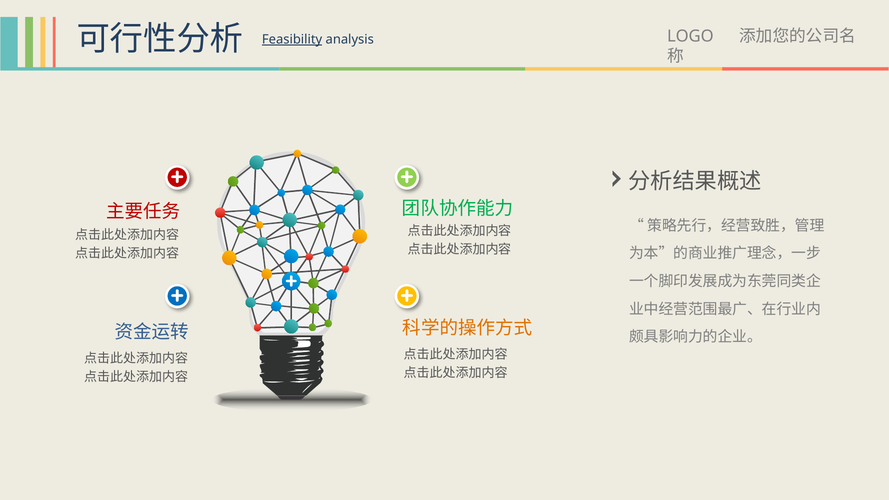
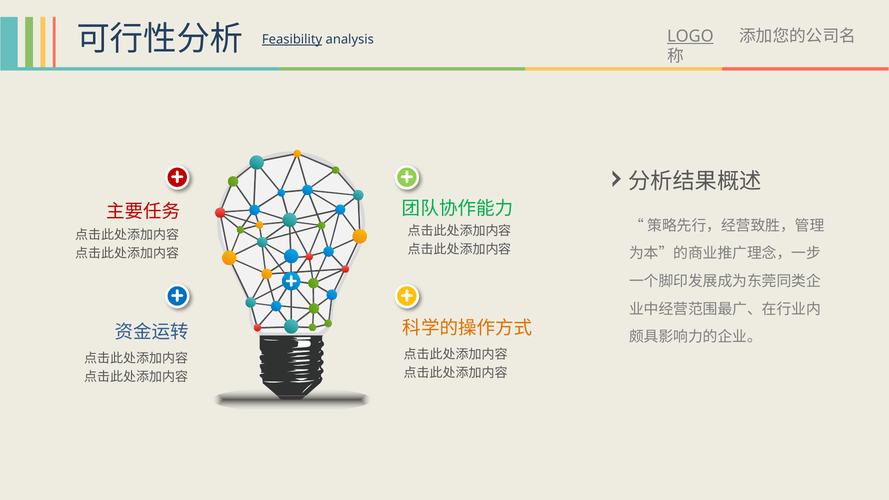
LOGO underline: none -> present (690, 36)
